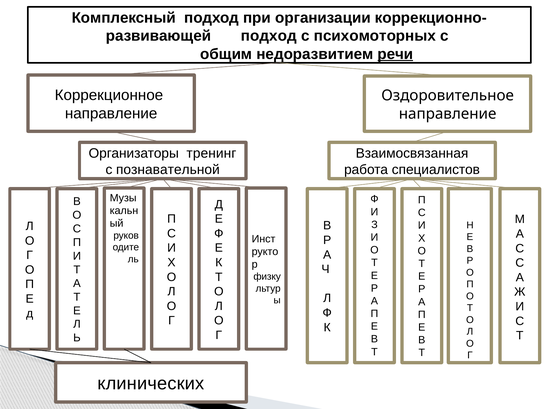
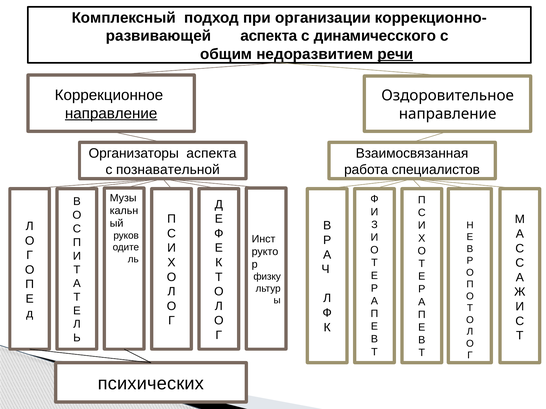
подход: подход -> аспекта (269, 36)
психомоторных: психомоторных -> динамичесского (375, 36)
направление underline: none -> present (111, 114)
Организаторы тренинг: тренинг -> аспекта (211, 153)
клинических: клинических -> психических (151, 384)
